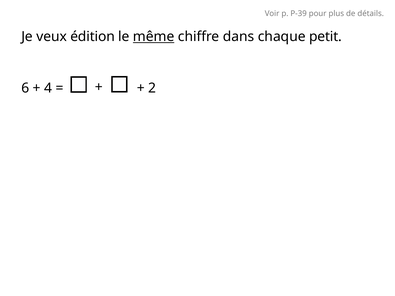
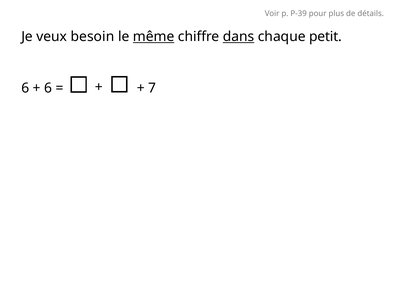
édition: édition -> besoin (92, 37)
dans underline: none -> present (239, 37)
4: 4 -> 6 (48, 88)
2: 2 -> 7 (152, 88)
